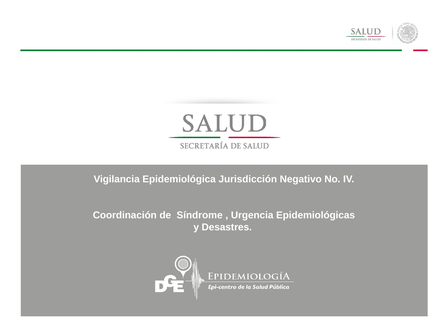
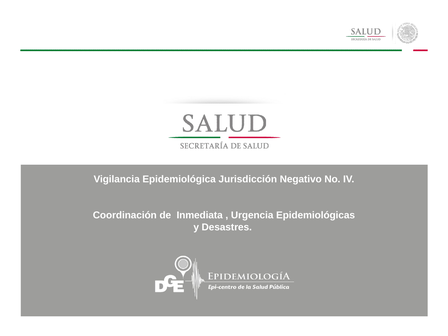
Síndrome: Síndrome -> Inmediata (200, 215)
